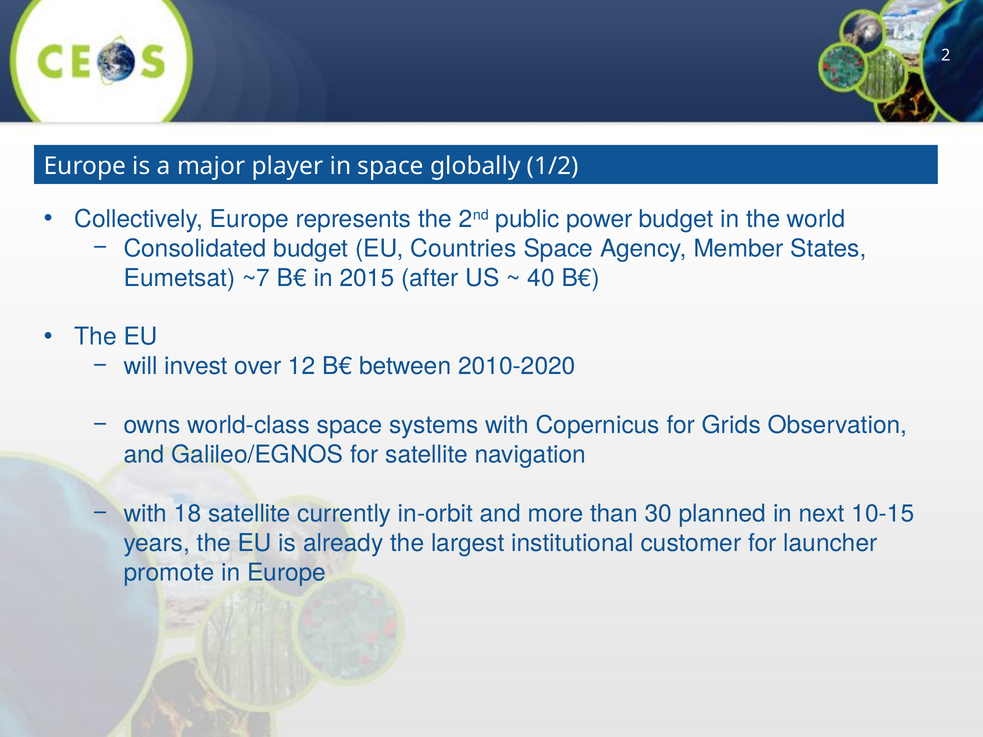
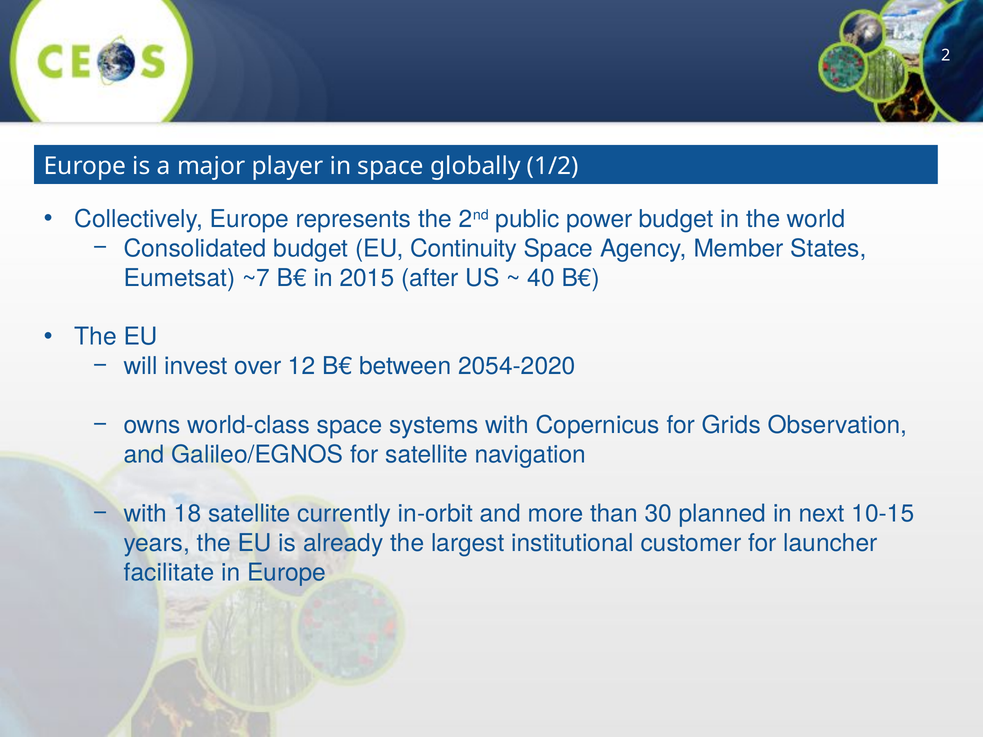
Countries: Countries -> Continuity (464, 249)
2010-2020: 2010-2020 -> 2054-2020 (517, 366)
promote: promote -> facilitate (169, 573)
